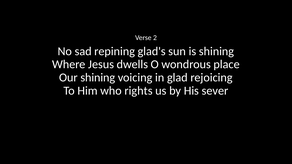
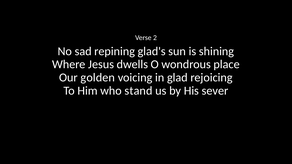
Our shining: shining -> golden (98, 78)
rights: rights -> stand (138, 91)
